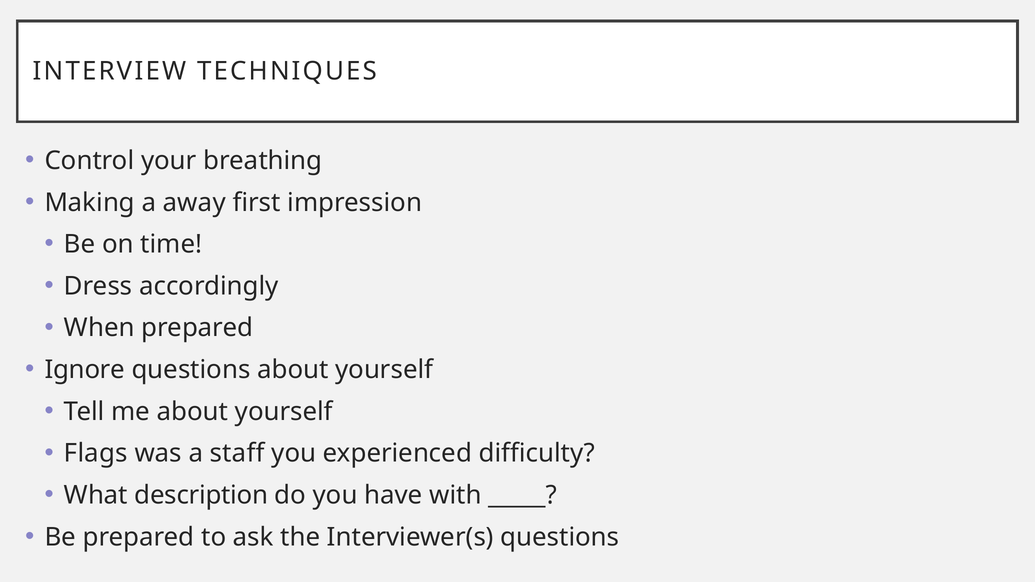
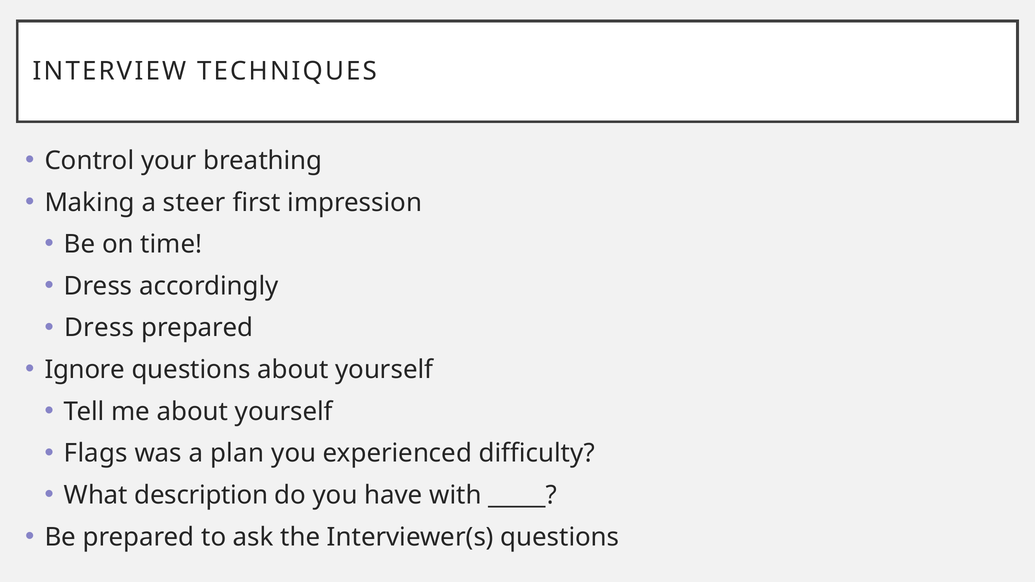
away: away -> steer (194, 203)
When: When -> Dress (99, 328)
staff: staff -> plan (237, 454)
